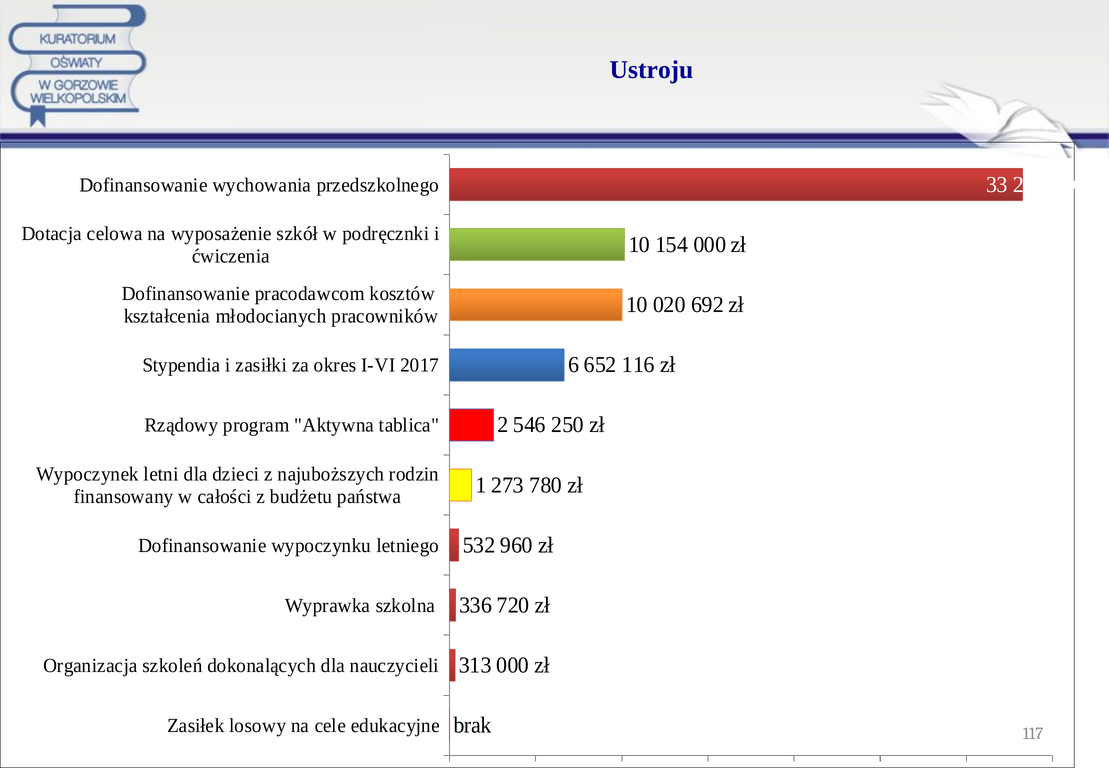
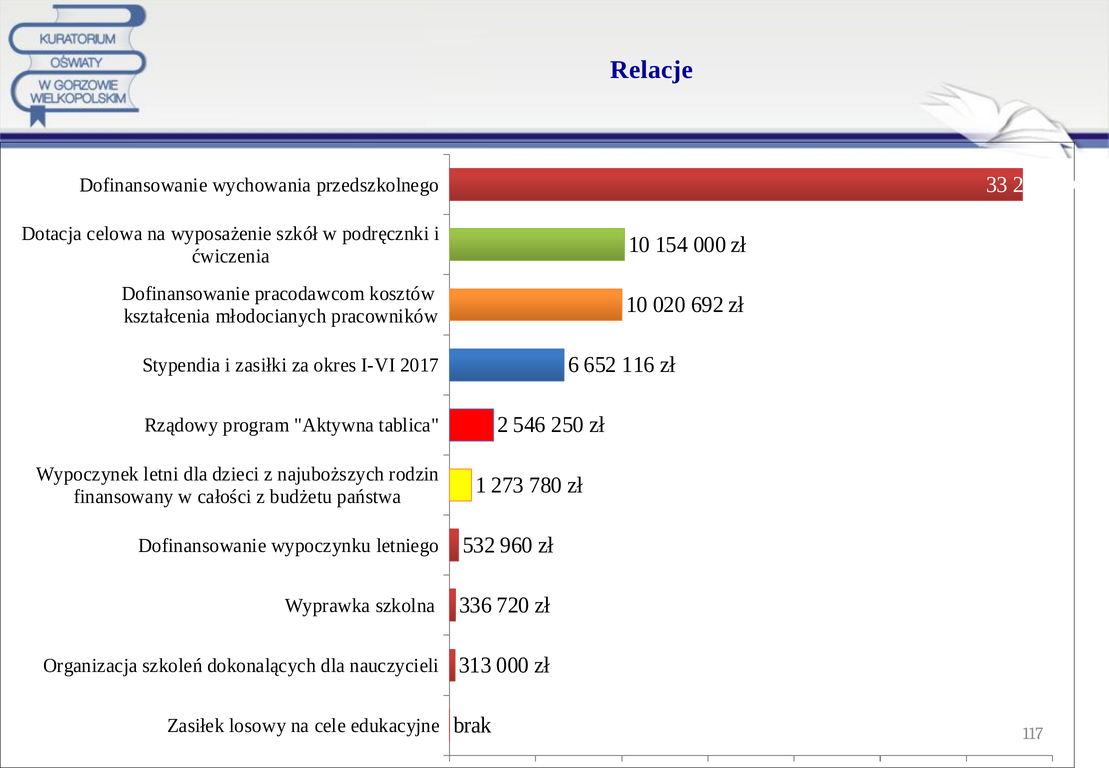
Ustroju: Ustroju -> Relacje (652, 70)
